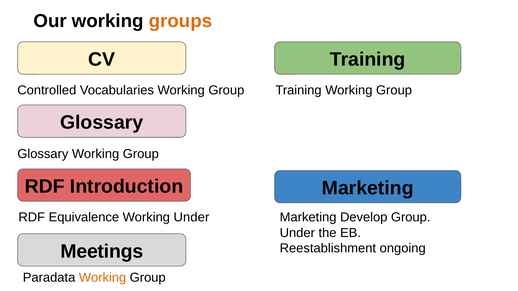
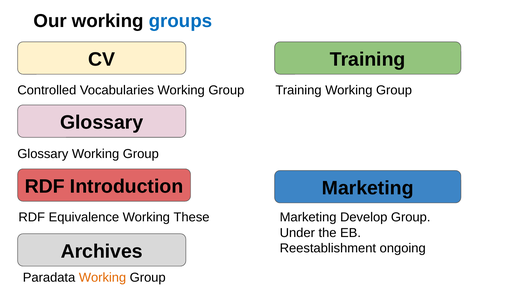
groups colour: orange -> blue (181, 21)
Working Under: Under -> These (192, 218)
Meetings: Meetings -> Archives (102, 252)
